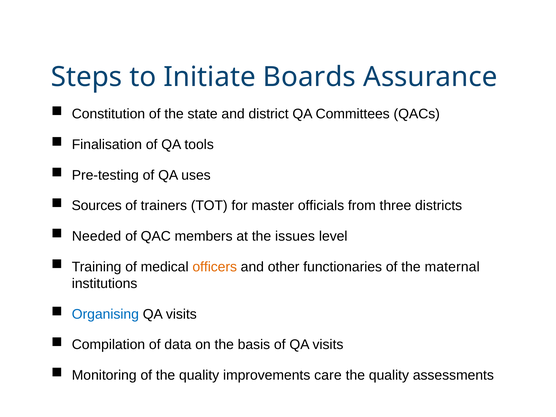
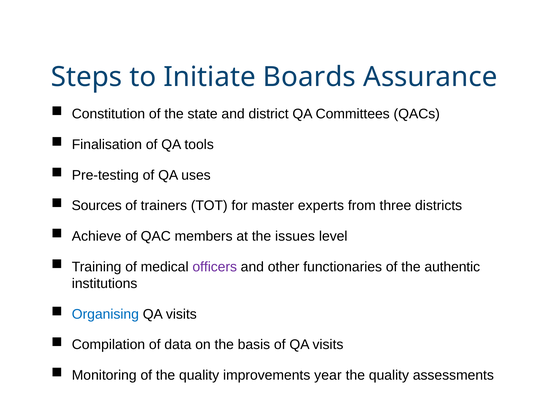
officials: officials -> experts (321, 206)
Needed: Needed -> Achieve (97, 236)
officers colour: orange -> purple (215, 267)
maternal: maternal -> authentic (452, 267)
care: care -> year (328, 375)
